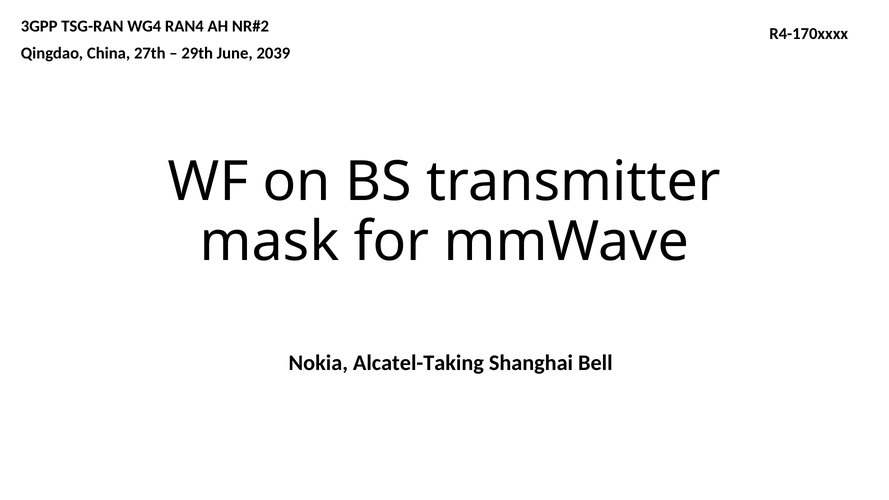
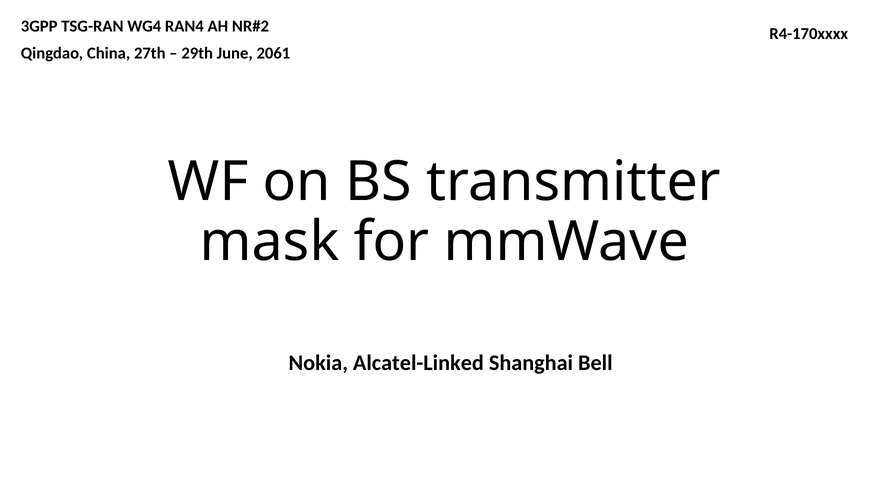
2039: 2039 -> 2061 (273, 53)
Alcatel-Taking: Alcatel-Taking -> Alcatel-Linked (418, 363)
